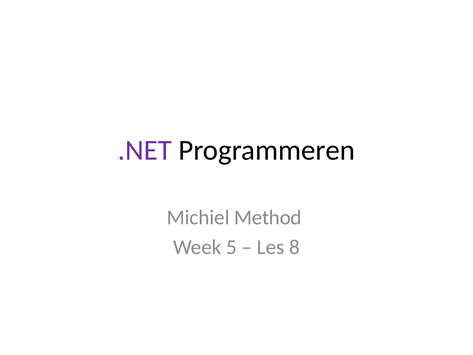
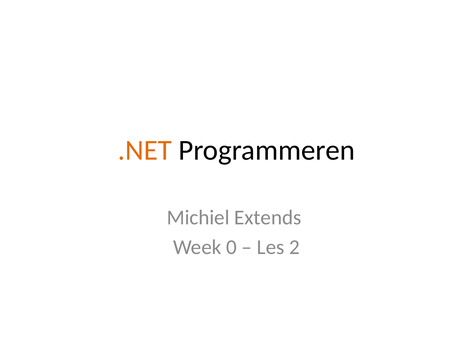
.NET colour: purple -> orange (145, 150)
Method: Method -> Extends (268, 217)
5: 5 -> 0 (232, 247)
8: 8 -> 2 (295, 247)
